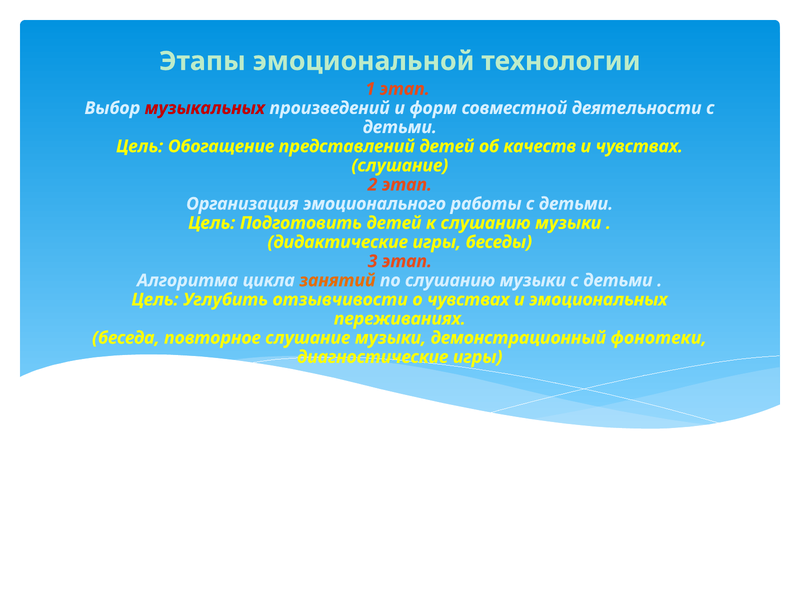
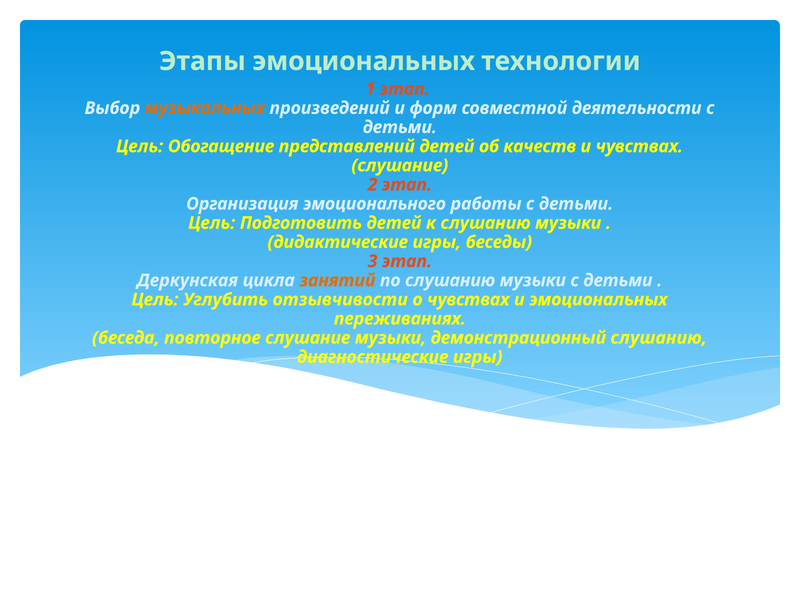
Этапы эмоциональной: эмоциональной -> эмоциональных (364, 61)
музыкальных colour: red -> orange (205, 108)
Алгоритма: Алгоритма -> Деркунская (187, 281)
демонстрационный фонотеки: фонотеки -> слушанию (659, 338)
